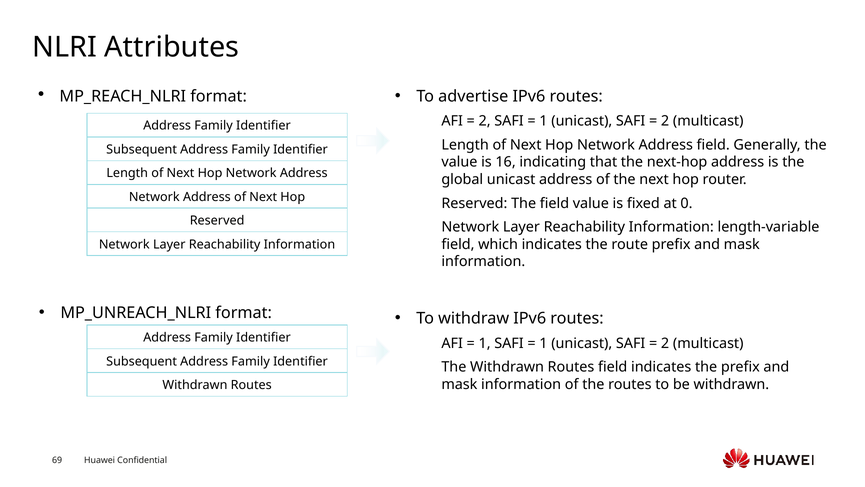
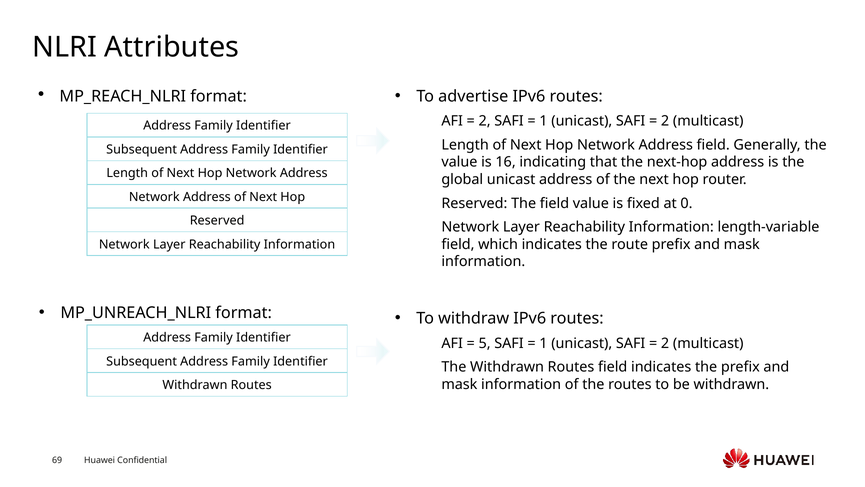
1: 1 -> 5 (485, 343)
